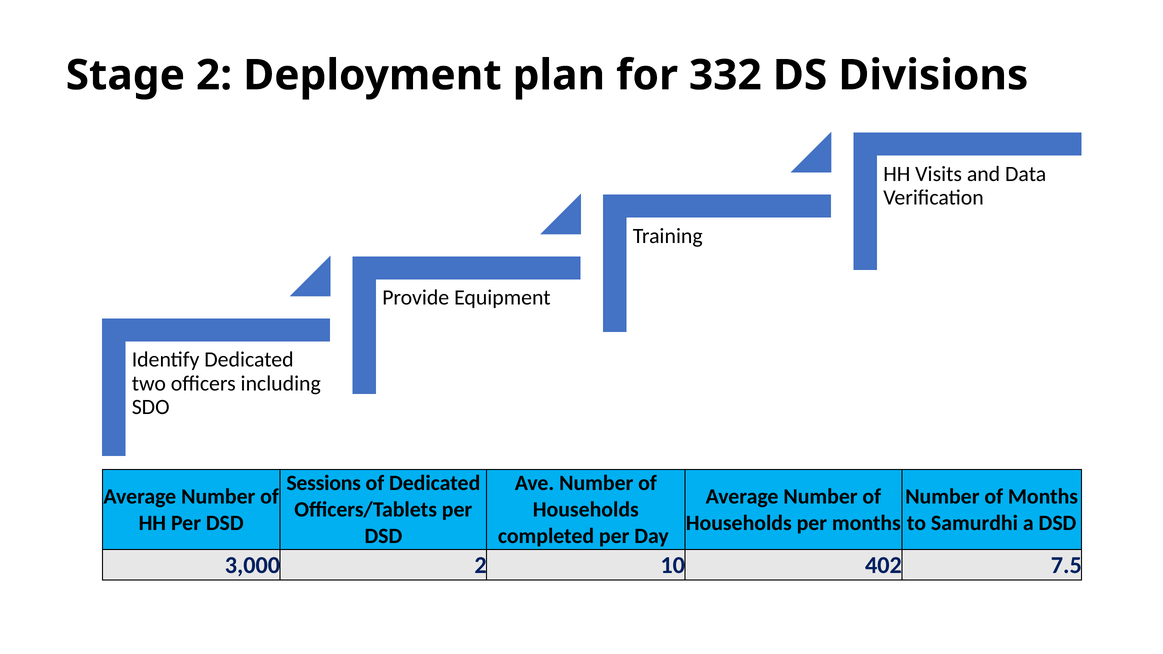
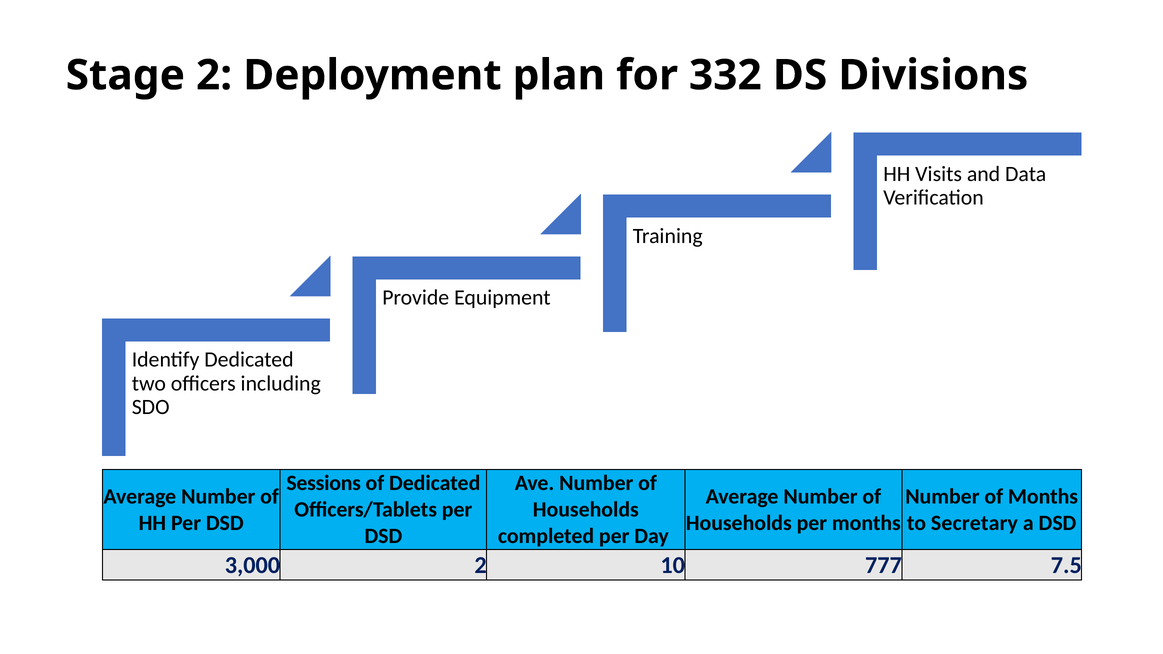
Samurdhi: Samurdhi -> Secretary (974, 523)
402: 402 -> 777 (883, 566)
